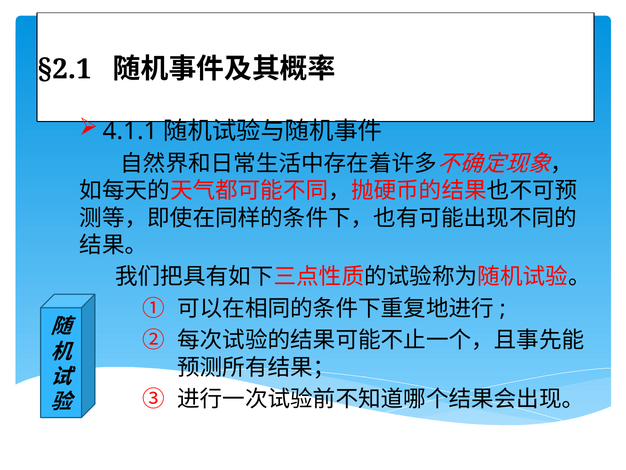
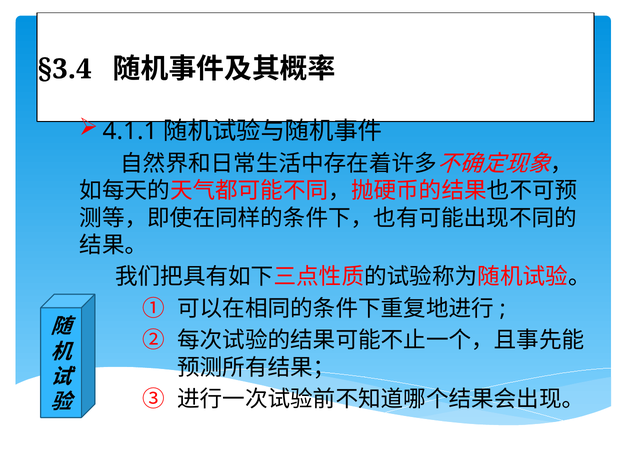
§2.1: §2.1 -> §3.4 (64, 69)
